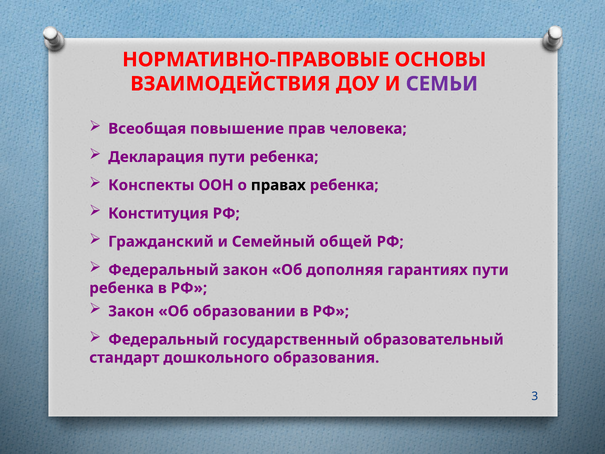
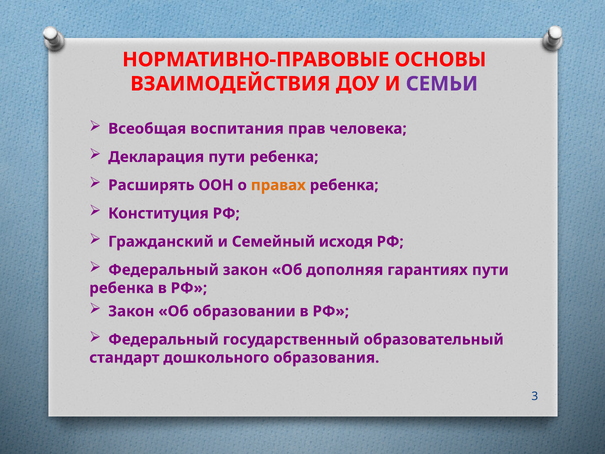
повышение: повышение -> воспитания (237, 129)
Конспекты: Конспекты -> Расширять (151, 185)
правах colour: black -> orange (278, 185)
общей: общей -> исходя (346, 242)
